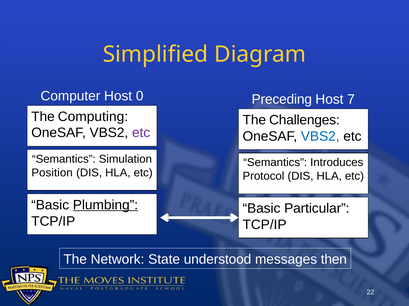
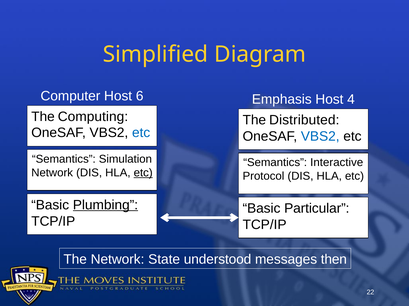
0: 0 -> 6 (140, 96)
Preceding: Preceding -> Emphasis (282, 100)
7: 7 -> 4 (351, 100)
Challenges: Challenges -> Distributed (304, 120)
etc colour: purple -> blue (141, 133)
Introduces: Introduces -> Interactive (337, 163)
Position: Position -> Network (52, 173)
etc underline: none -> present (143, 173)
